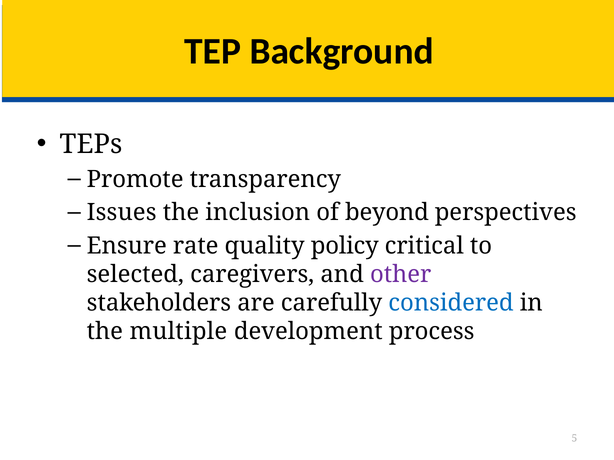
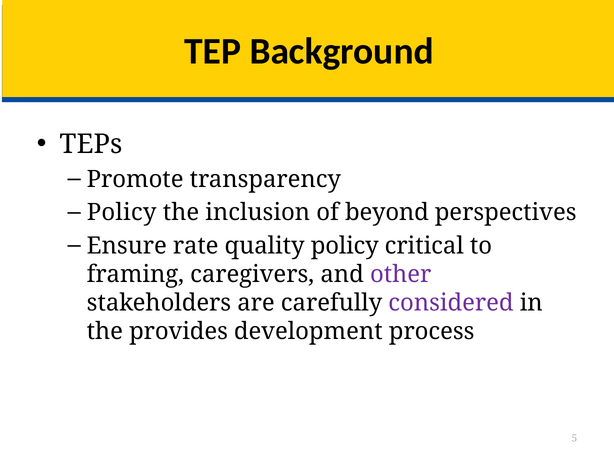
Issues: Issues -> Policy (122, 213)
selected: selected -> framing (135, 275)
considered colour: blue -> purple (451, 303)
multiple: multiple -> provides (179, 332)
